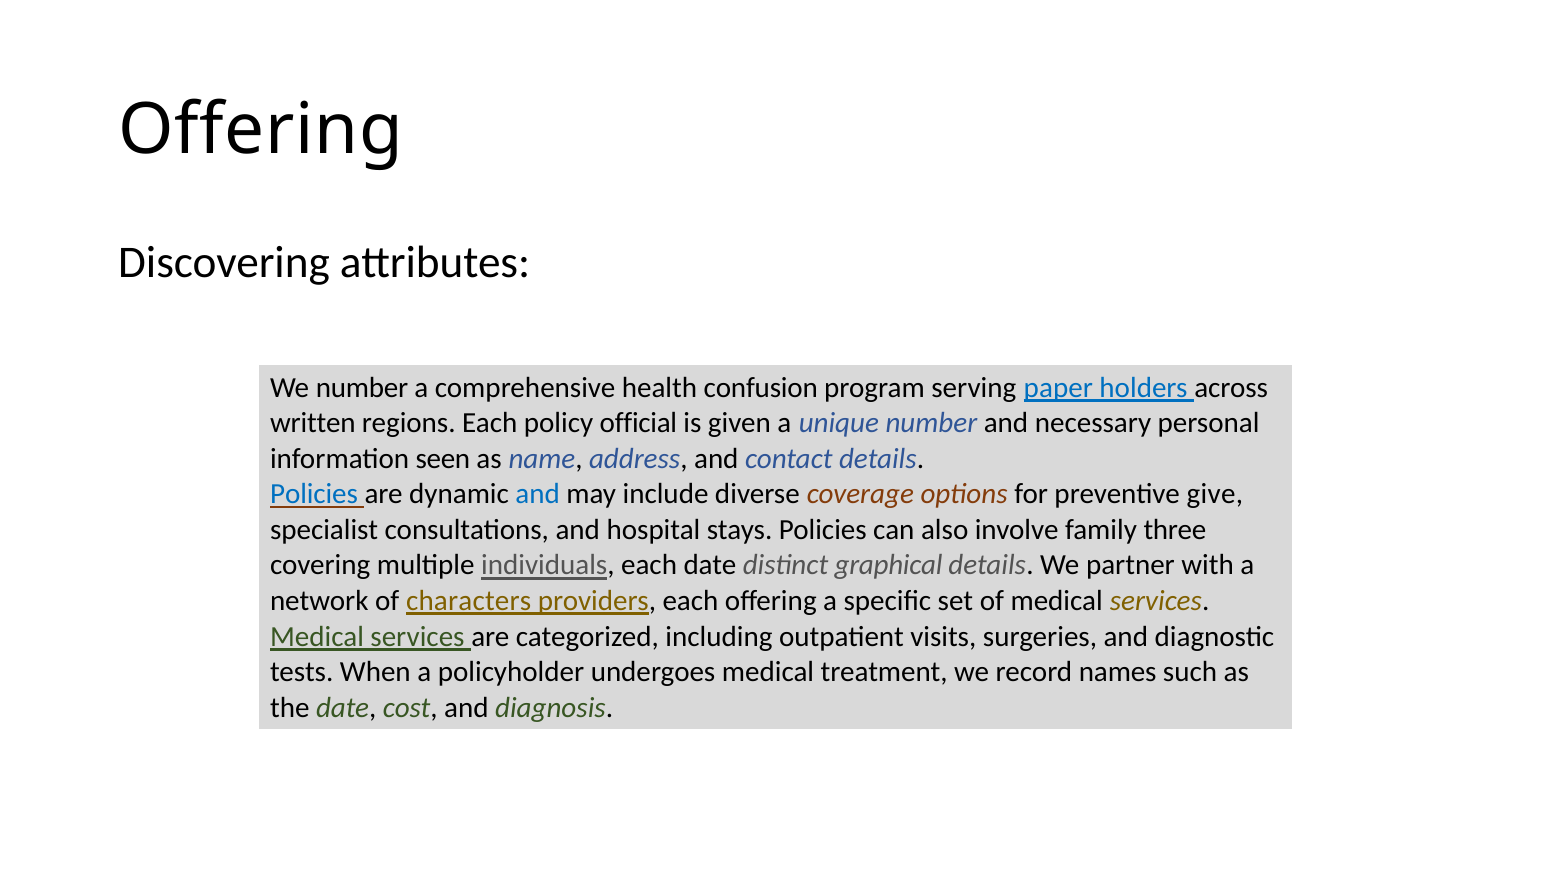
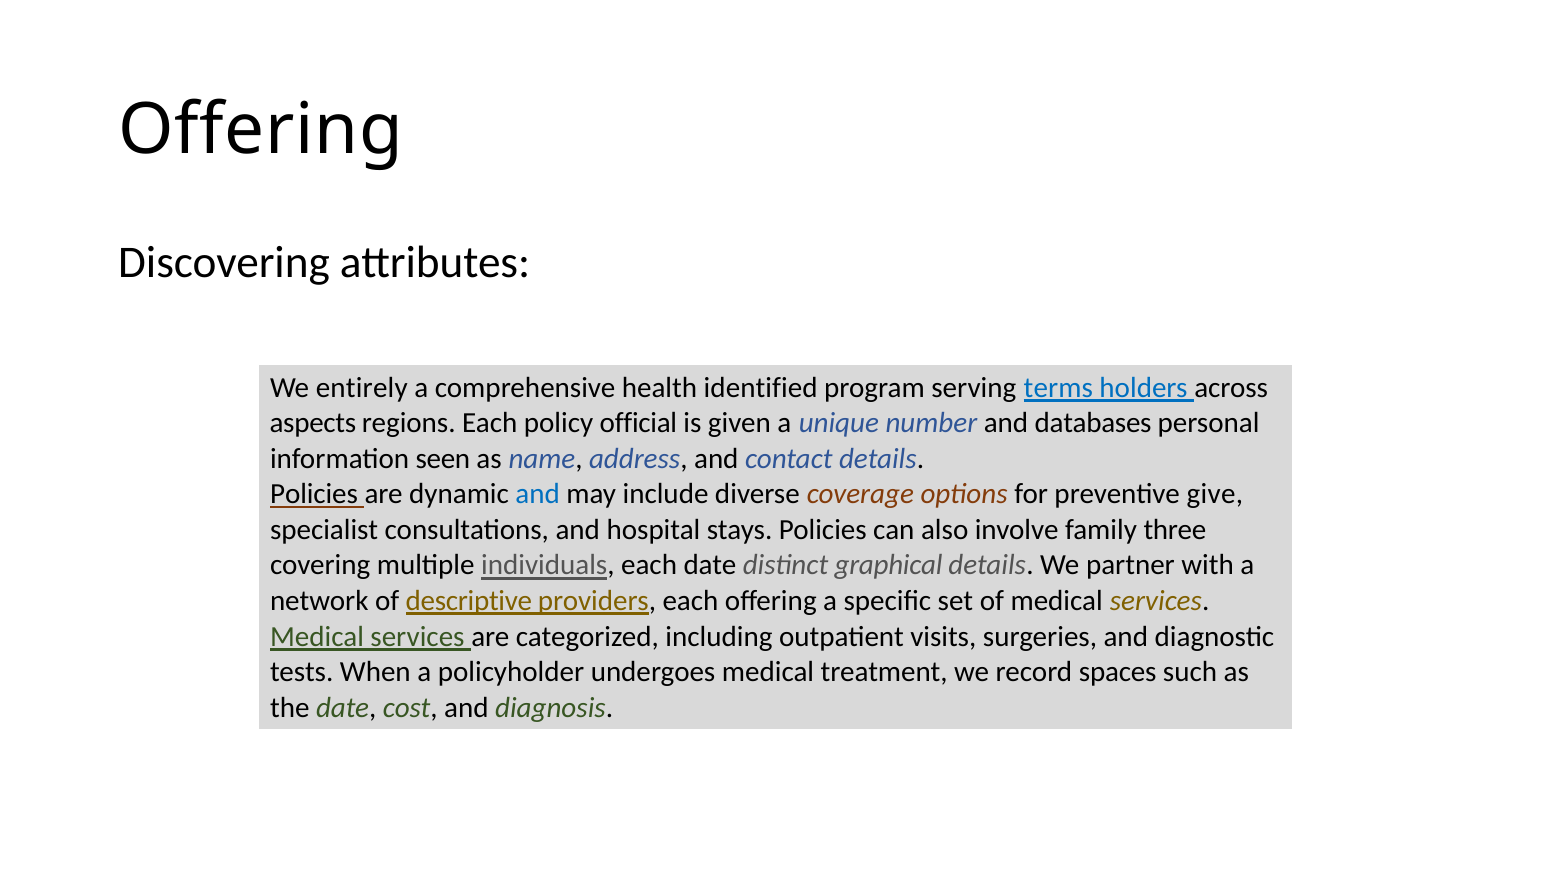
We number: number -> entirely (362, 388)
confusion: confusion -> identified (761, 388)
paper: paper -> terms (1058, 388)
written: written -> aspects (313, 423)
necessary: necessary -> databases (1093, 423)
Policies colour: blue -> black (314, 494)
characters: characters -> descriptive (469, 601)
names: names -> spaces (1118, 671)
